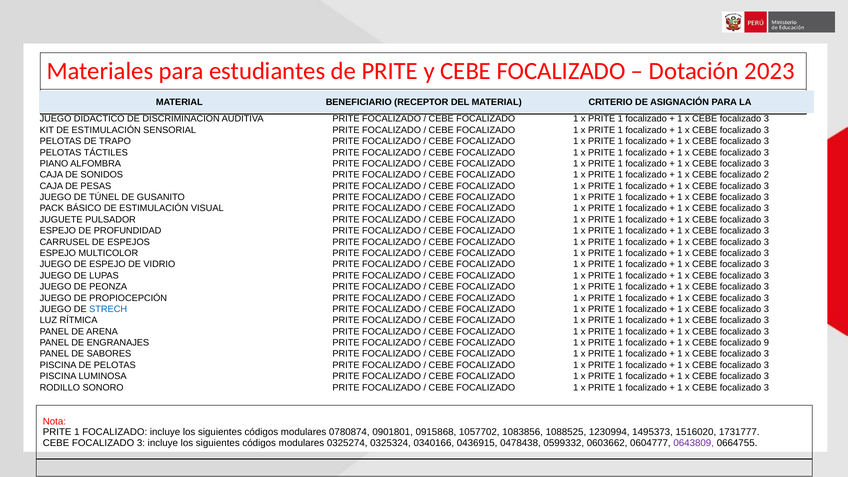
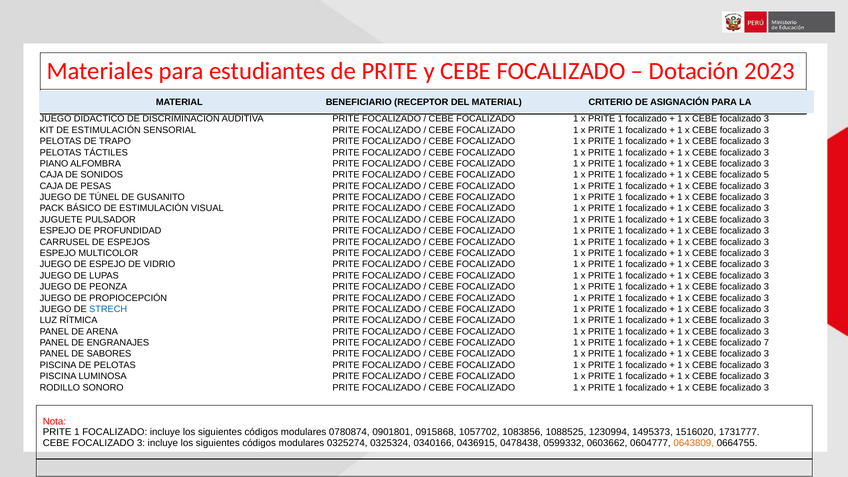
2: 2 -> 5 (766, 175)
9: 9 -> 7 (766, 343)
0643809 colour: purple -> orange (694, 443)
